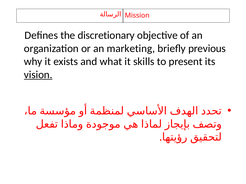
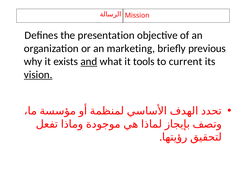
discretionary: discretionary -> presentation (106, 35)
and underline: none -> present (89, 62)
skills: skills -> tools (144, 62)
present: present -> current (186, 62)
